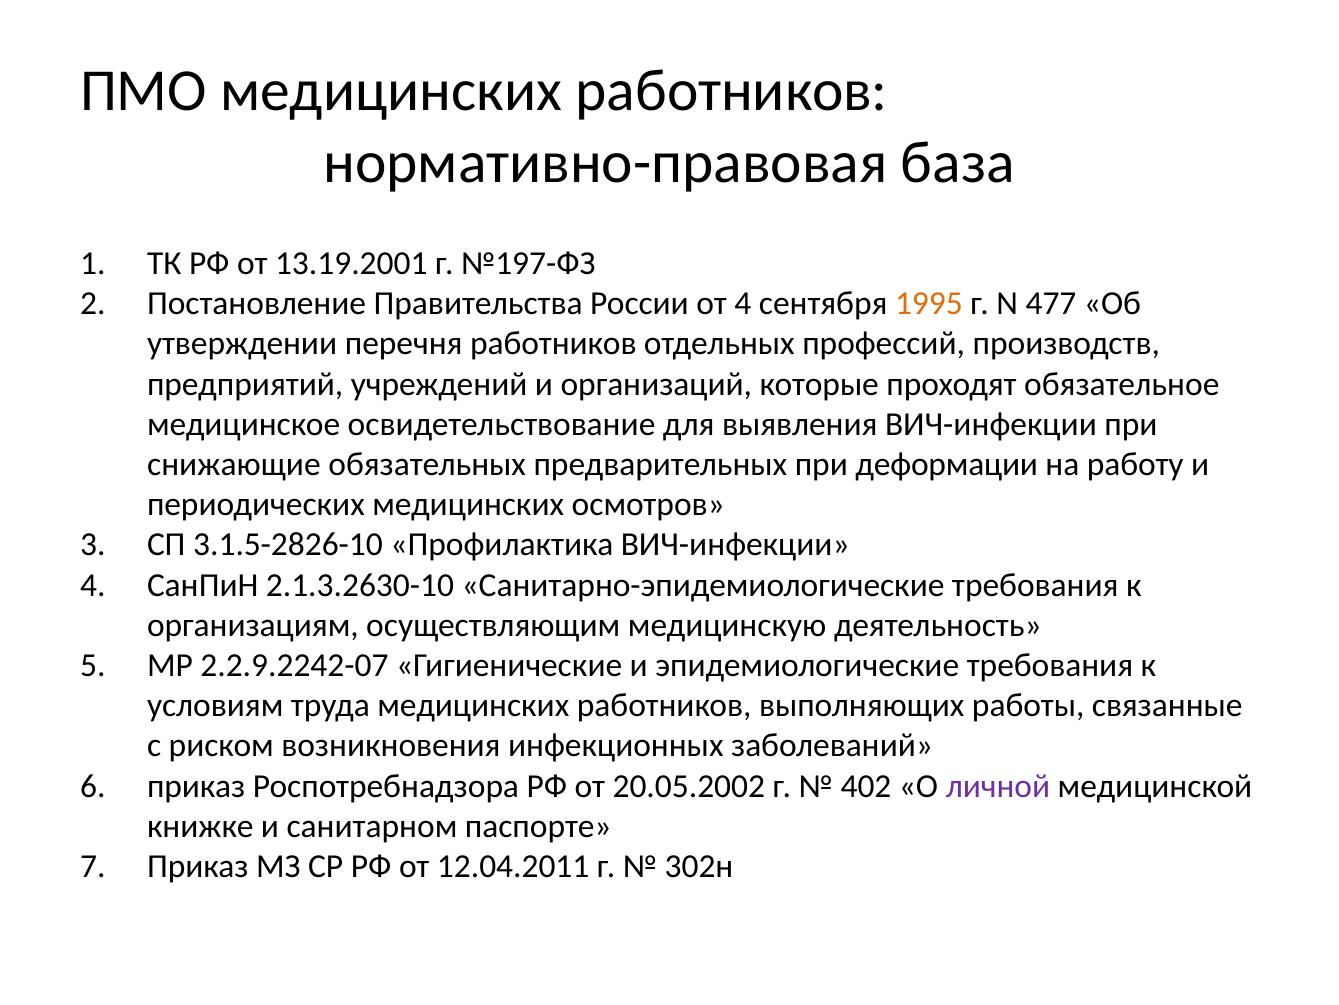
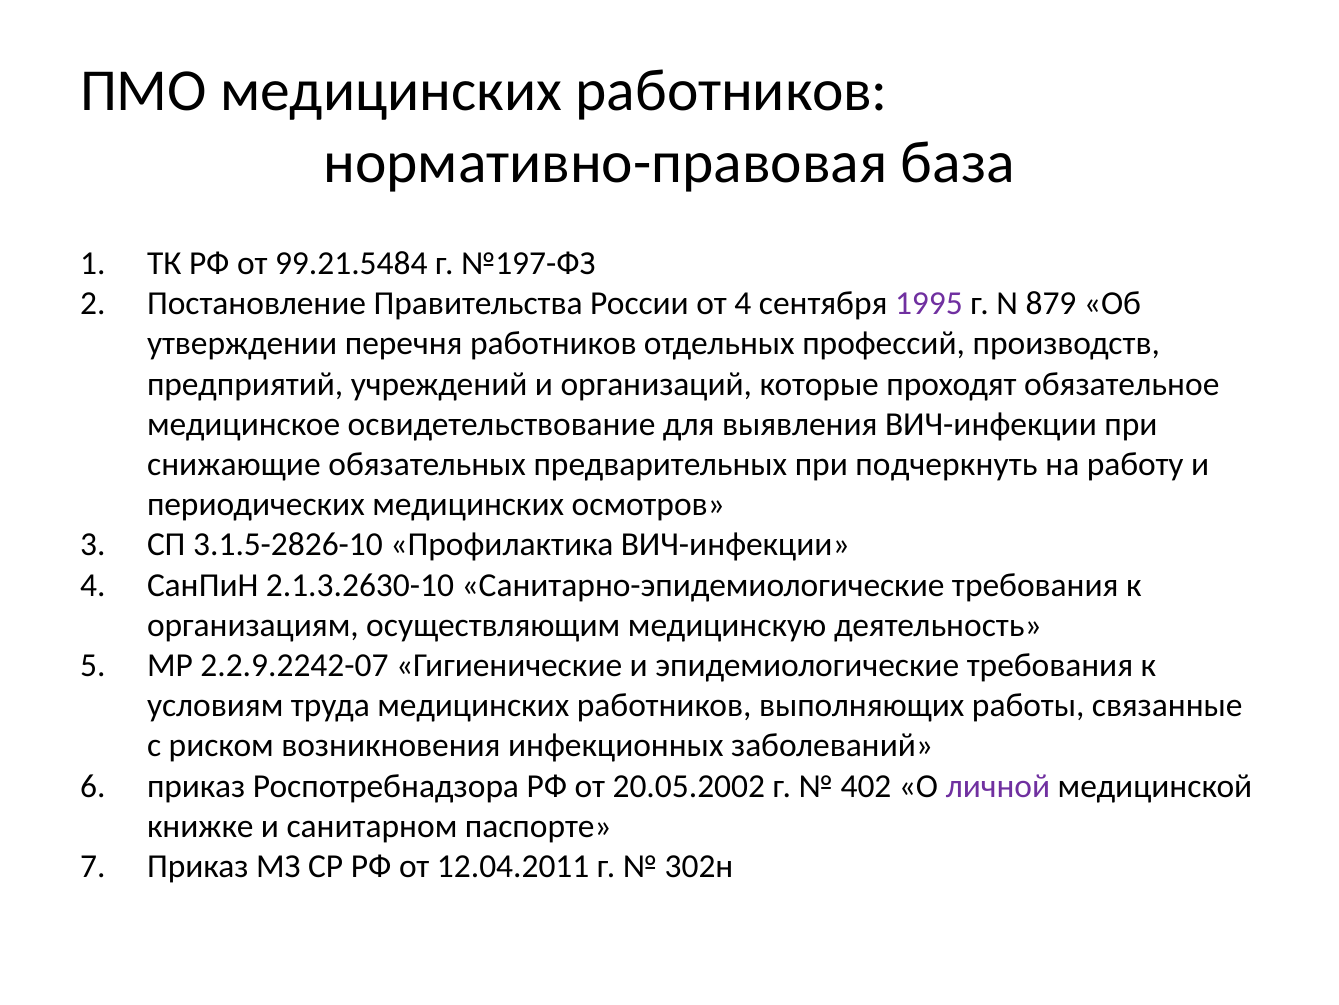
13.19.2001: 13.19.2001 -> 99.21.5484 (351, 263)
1995 colour: orange -> purple (929, 304)
477: 477 -> 879 (1051, 304)
деформации: деформации -> подчеркнуть (947, 464)
